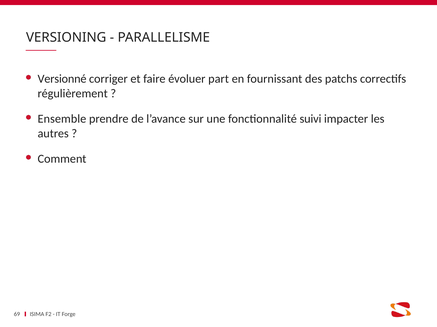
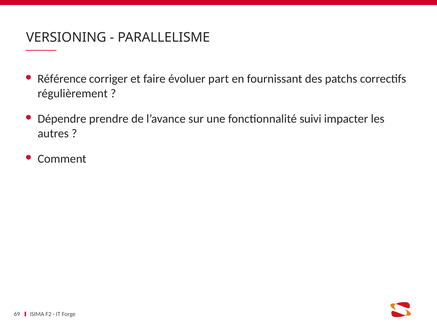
Versionné: Versionné -> Référence (62, 79)
Ensemble: Ensemble -> Dépendre (62, 119)
